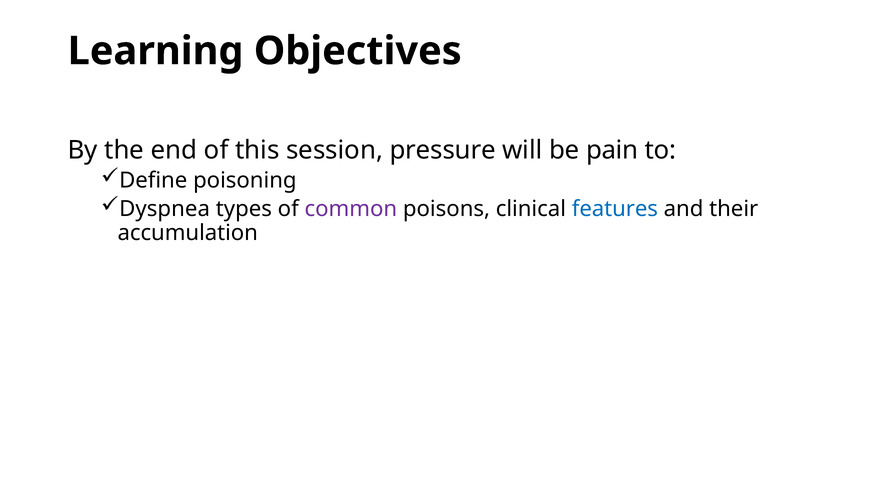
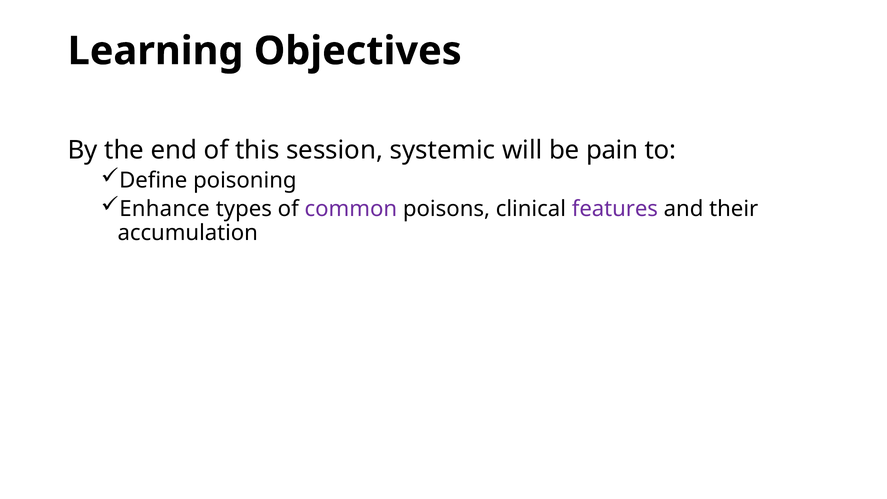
pressure: pressure -> systemic (443, 150)
Dyspnea: Dyspnea -> Enhance (165, 209)
features colour: blue -> purple (615, 209)
